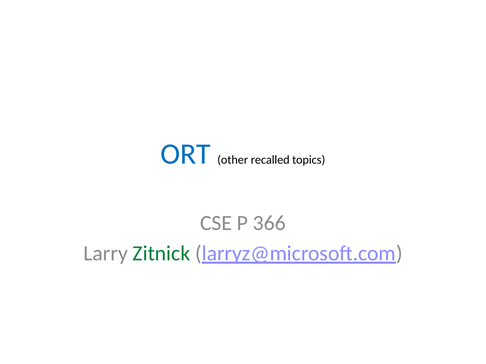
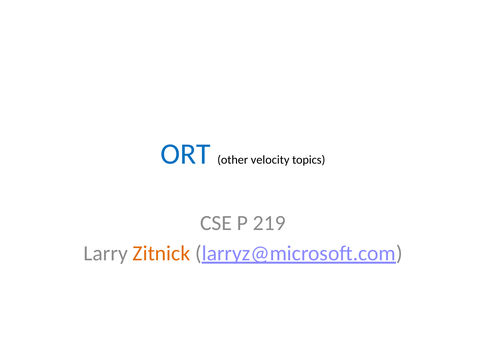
recalled: recalled -> velocity (270, 160)
366: 366 -> 219 (269, 223)
Zitnick colour: green -> orange (161, 254)
